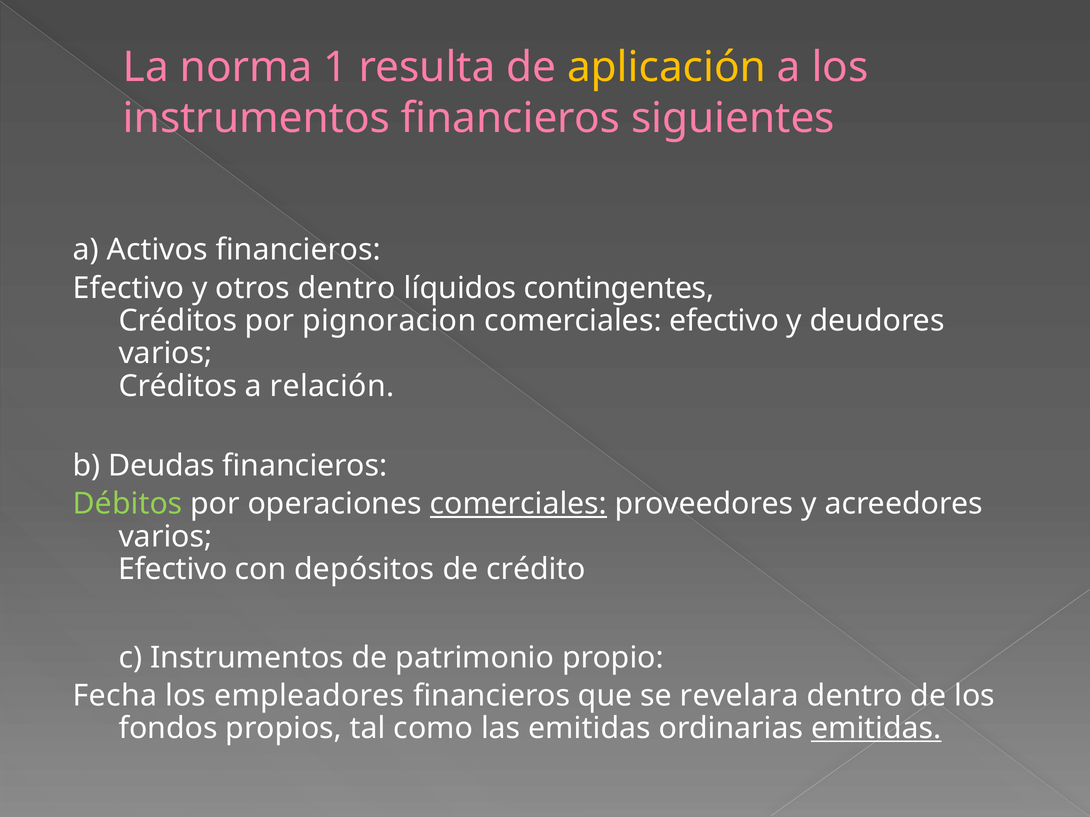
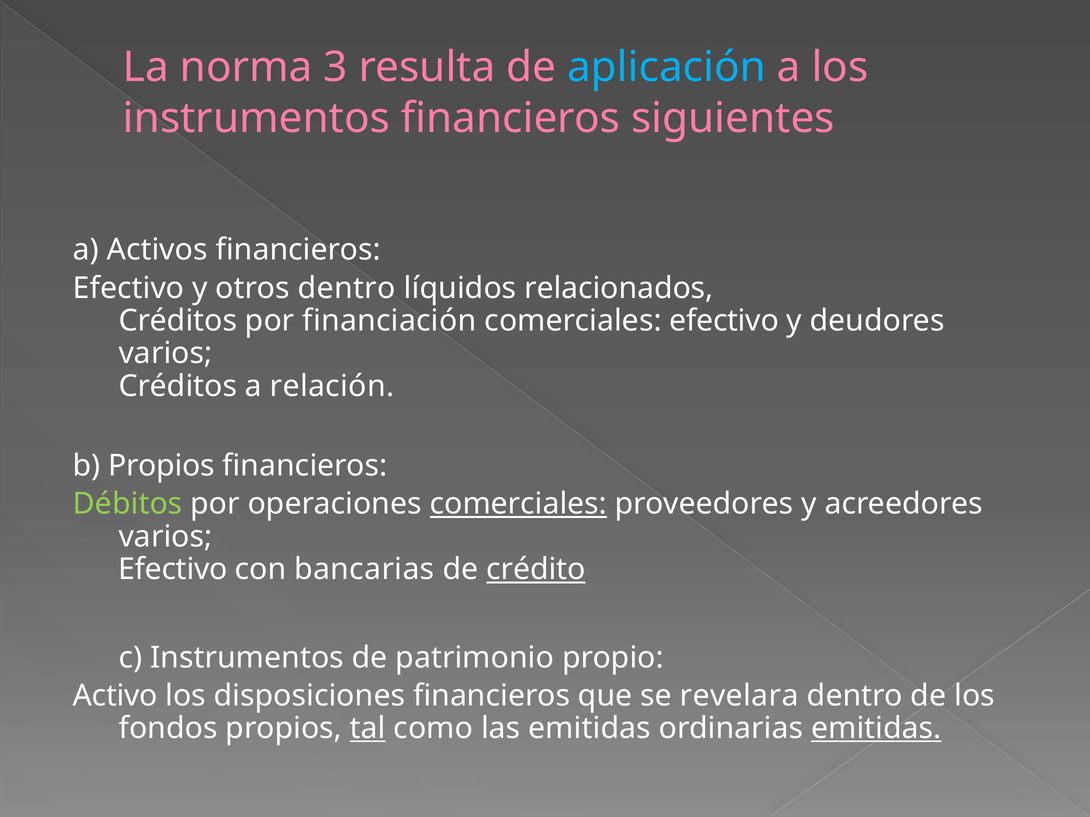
1: 1 -> 3 (335, 67)
aplicación colour: yellow -> light blue (667, 67)
contingentes: contingentes -> relacionados (619, 288)
pignoracion: pignoracion -> financiación (389, 321)
b Deudas: Deudas -> Propios (162, 466)
depósitos: depósitos -> bancarias (364, 570)
crédito underline: none -> present (536, 570)
Fecha: Fecha -> Activo (115, 696)
empleadores: empleadores -> disposiciones (309, 696)
tal underline: none -> present (368, 729)
